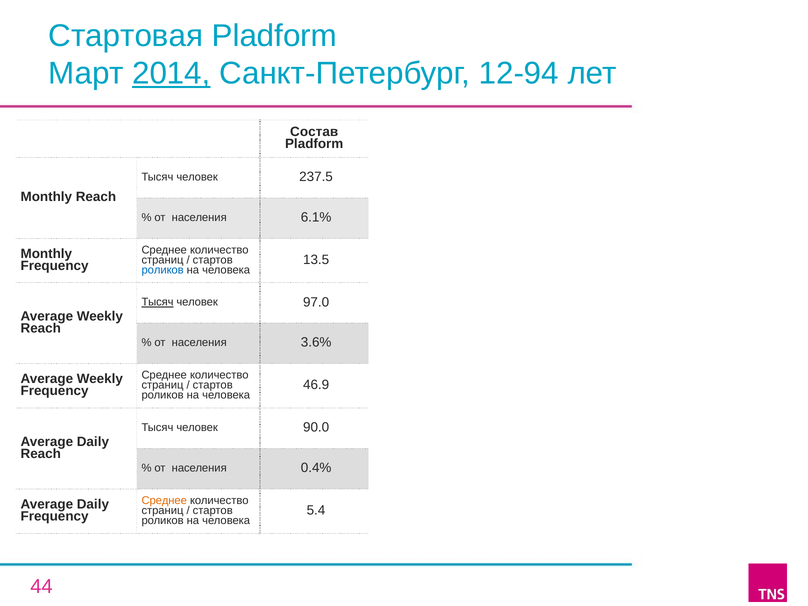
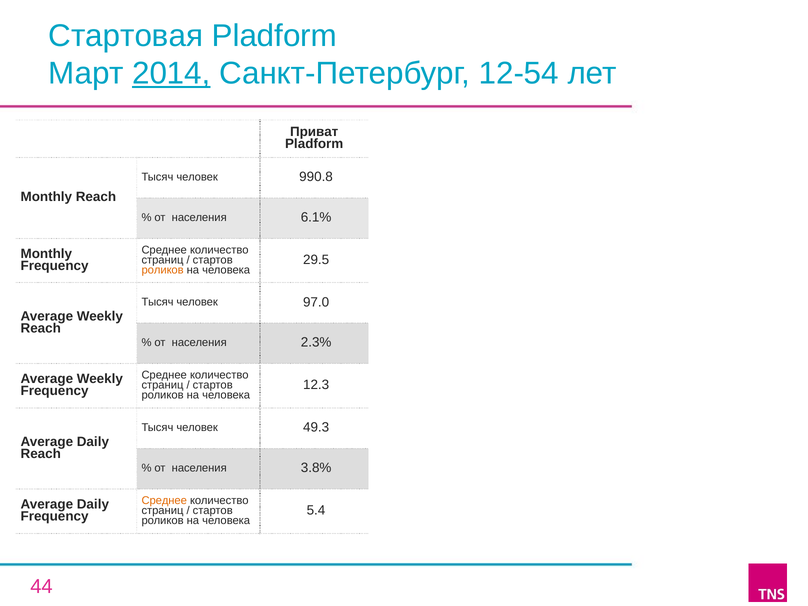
12-94: 12-94 -> 12-54 (519, 74)
Состав: Состав -> Приват (314, 132)
237.5: 237.5 -> 990.8 (316, 177)
13.5: 13.5 -> 29.5 (316, 260)
роликов colour: blue -> orange (163, 270)
Тысяч underline: present -> none (158, 302)
3.6%: 3.6% -> 2.3% (316, 343)
46.9: 46.9 -> 12.3 (316, 385)
90.0: 90.0 -> 49.3 (316, 427)
0.4%: 0.4% -> 3.8% (316, 468)
